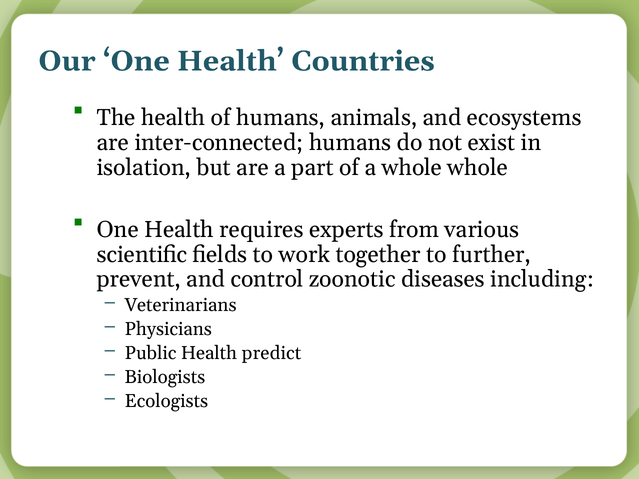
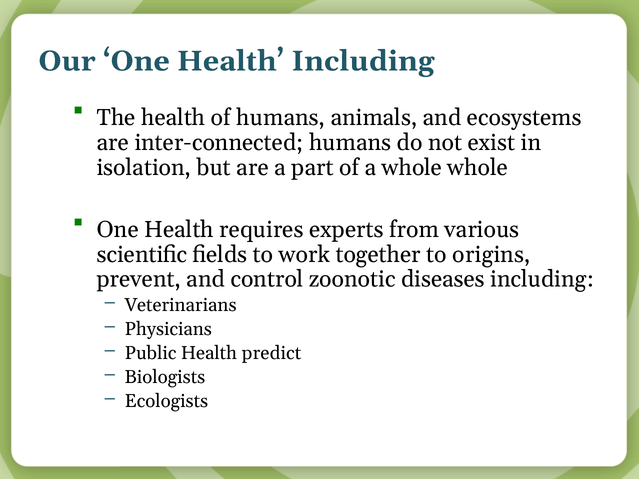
Health Countries: Countries -> Including (363, 61)
further: further -> origins (492, 255)
